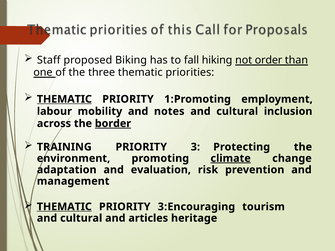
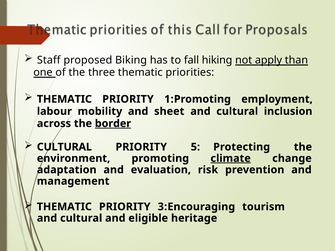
order: order -> apply (269, 60)
THEMATIC underline: present -> none (64, 99)
notes: notes -> sheet (169, 111)
TRAINING: TRAINING -> CULTURAL (64, 147)
3: 3 -> 5 (195, 147)
THEMATIC underline: present -> none (64, 207)
articles: articles -> eligible (148, 218)
